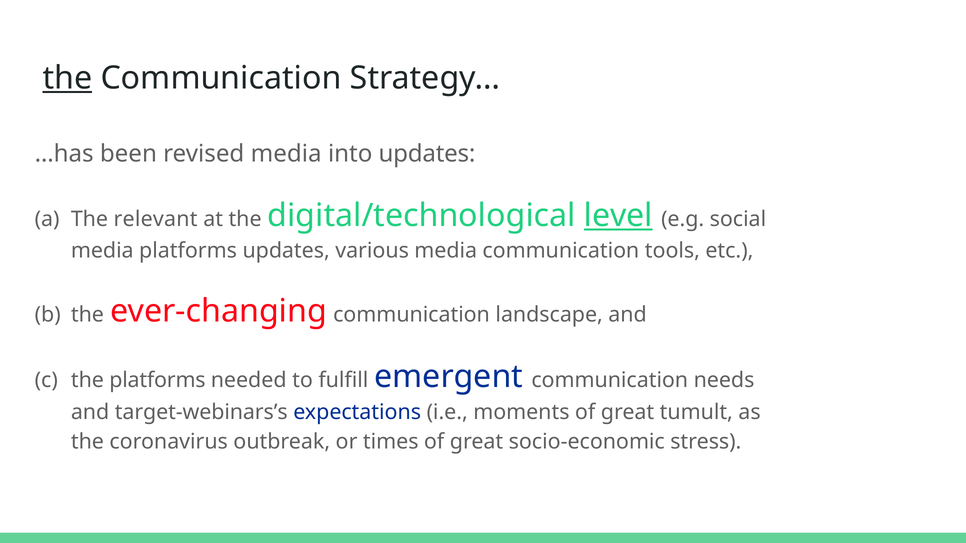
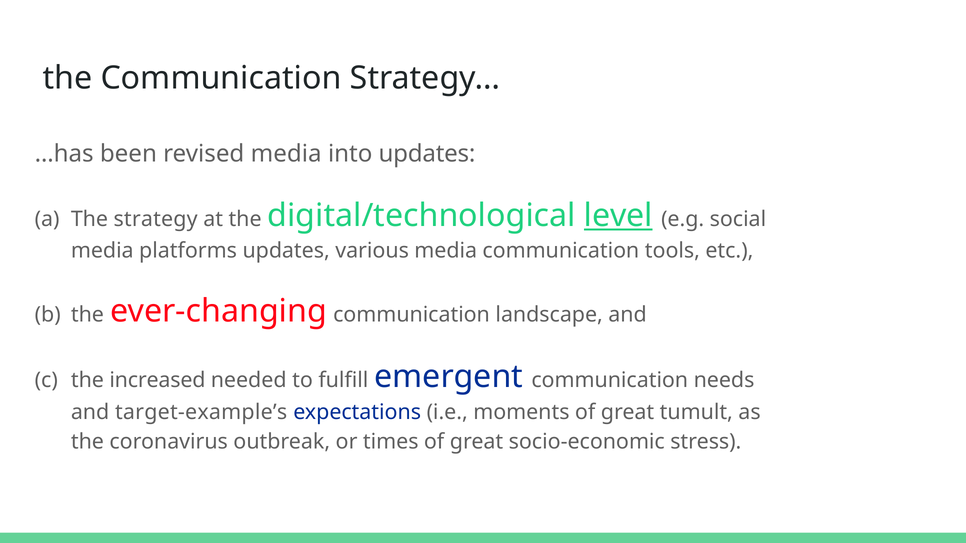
the underline: present -> none (67, 78)
relevant: relevant -> strategy (156, 219)
the platforms: platforms -> increased (157, 381)
target-webinars’s: target-webinars’s -> target-example’s (201, 412)
